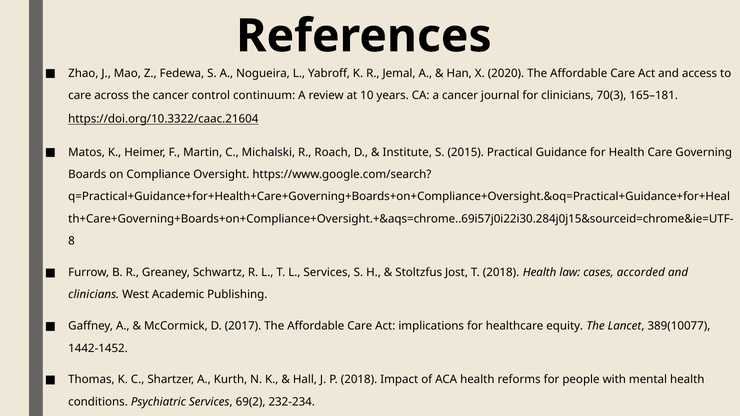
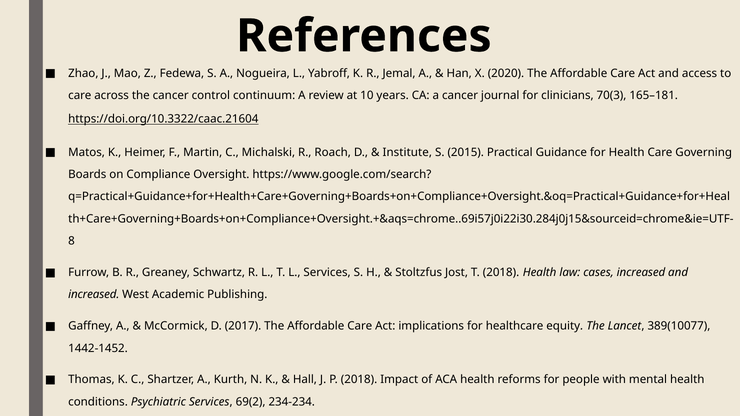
cases accorded: accorded -> increased (641, 273)
clinicians: clinicians -> increased (94, 295)
232-234: 232-234 -> 234-234 (292, 402)
